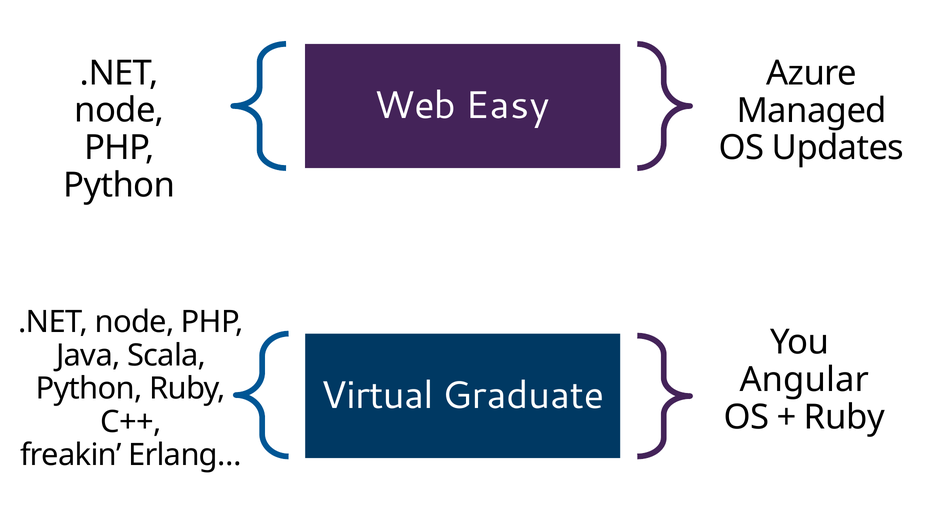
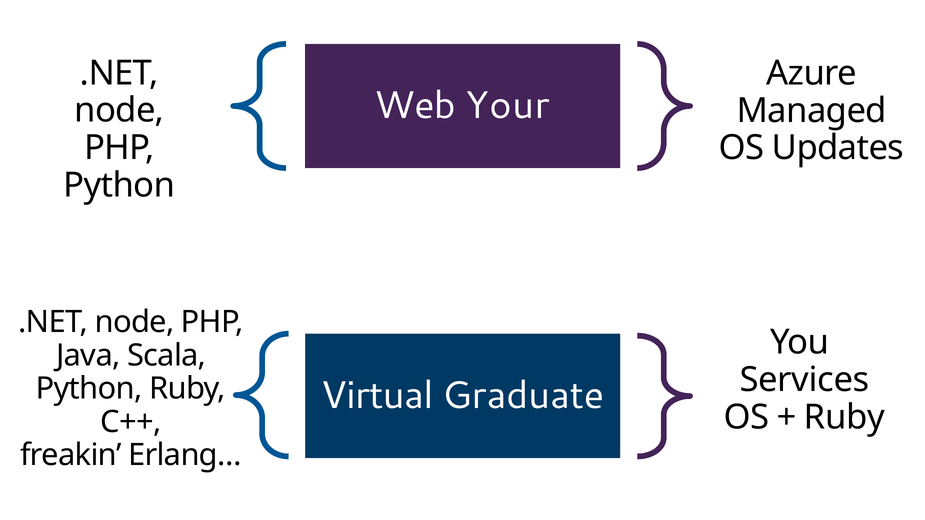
Easy: Easy -> Your (508, 106)
Angular: Angular -> Services (804, 380)
